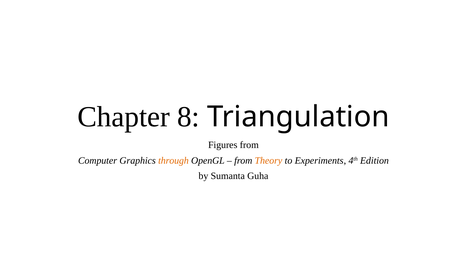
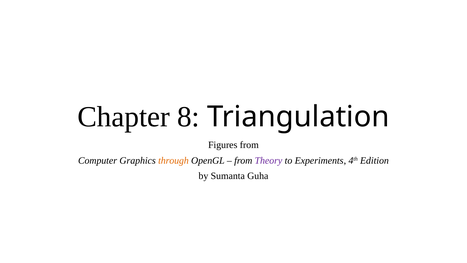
Theory colour: orange -> purple (268, 160)
